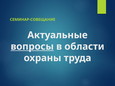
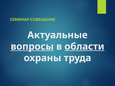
области underline: none -> present (84, 47)
